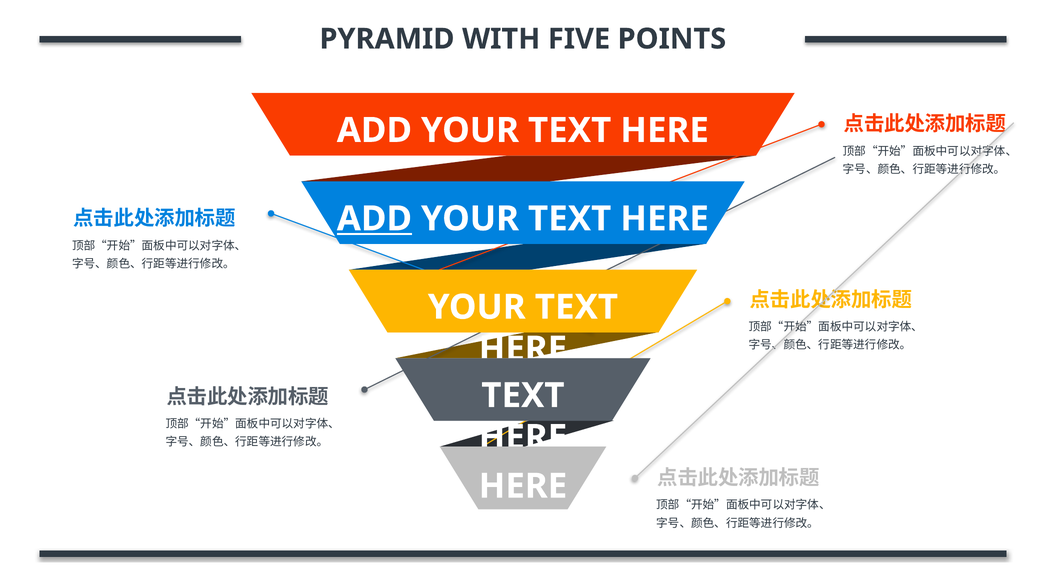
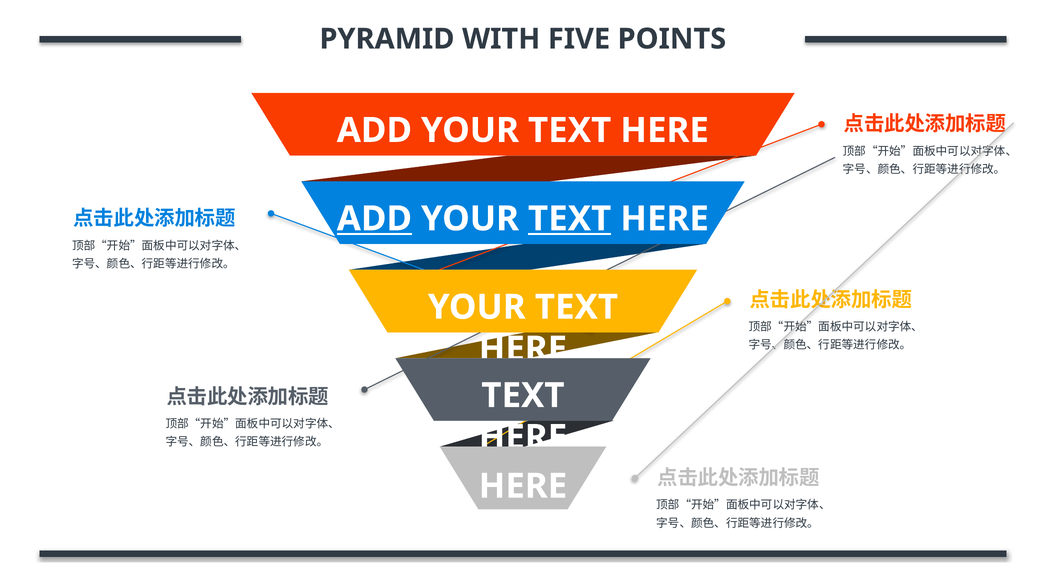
TEXT underline: none -> present (570, 219)
